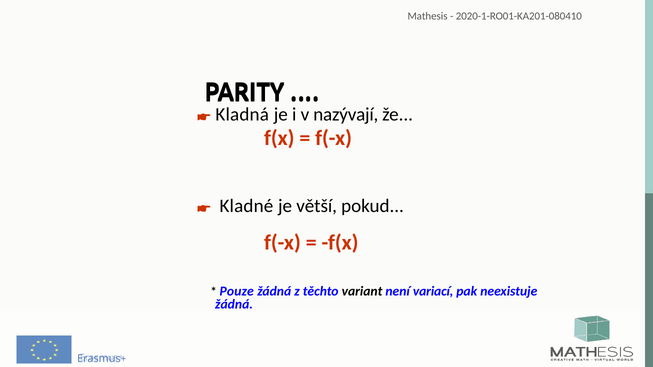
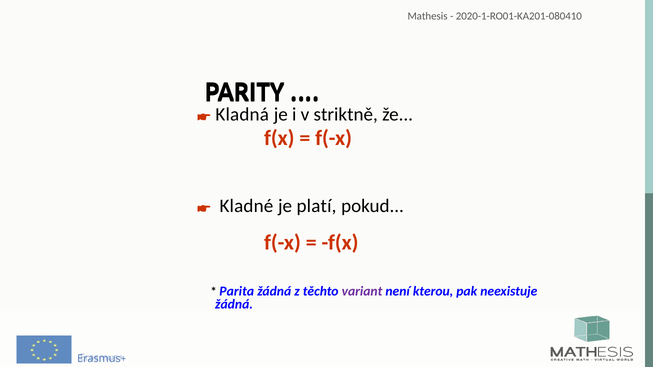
nazývají: nazývají -> striktně (346, 115)
větší: větší -> platí (316, 206)
Pouze: Pouze -> Parita (237, 291)
variant colour: black -> purple (362, 291)
variací: variací -> kterou (433, 291)
